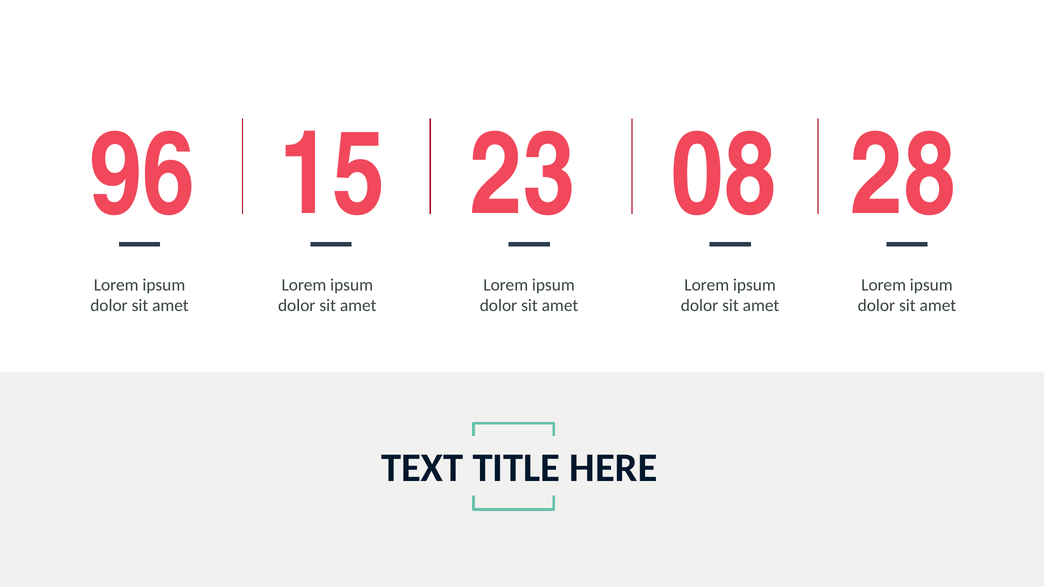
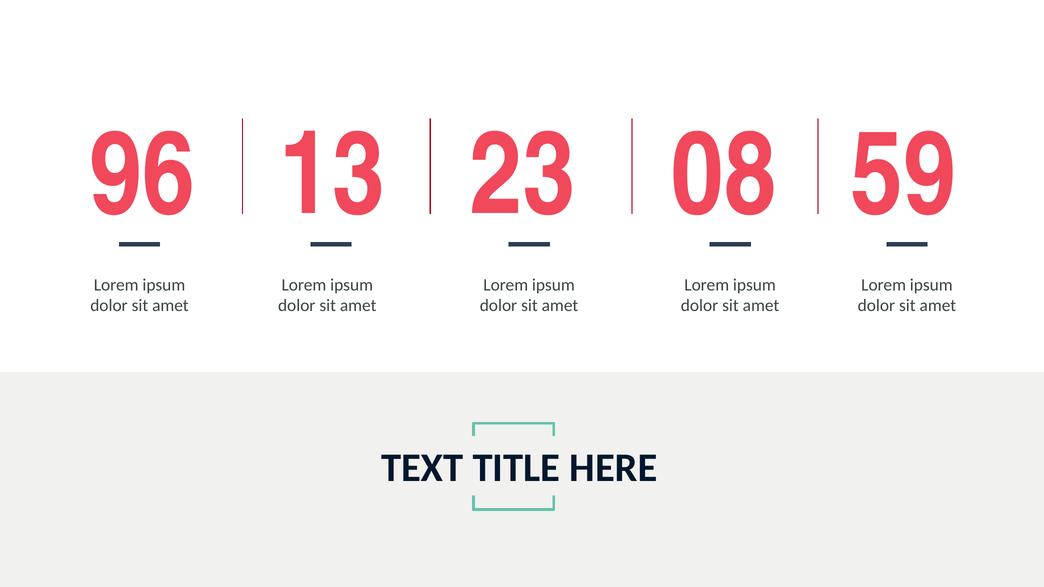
15: 15 -> 13 (332, 175)
28: 28 -> 59 (903, 175)
